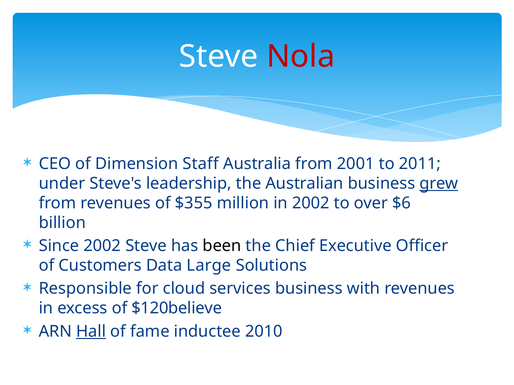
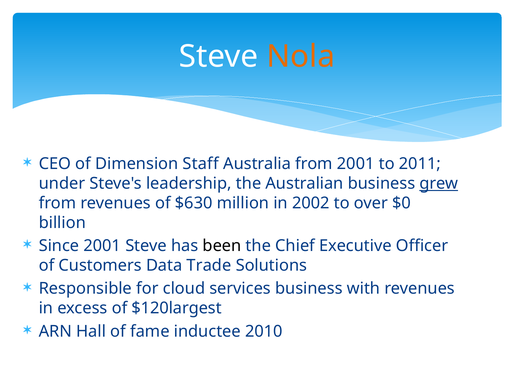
Nola colour: red -> orange (301, 56)
$355: $355 -> $630 (194, 203)
$6: $6 -> $0 (402, 203)
Since 2002: 2002 -> 2001 (102, 246)
Large: Large -> Trade (209, 266)
$120believe: $120believe -> $120largest (177, 309)
Hall underline: present -> none (91, 332)
